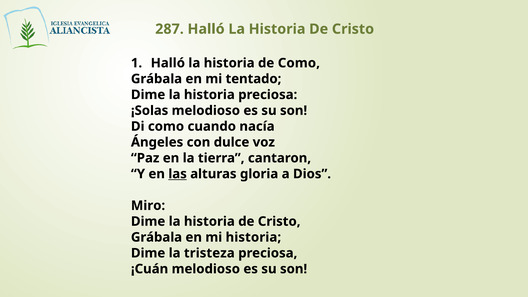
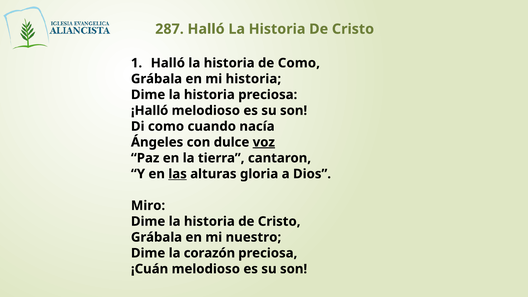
mi tentado: tentado -> historia (253, 79)
¡Solas: ¡Solas -> ¡Halló (150, 111)
voz underline: none -> present (264, 142)
mi historia: historia -> nuestro (253, 237)
tristeza: tristeza -> corazón (209, 253)
